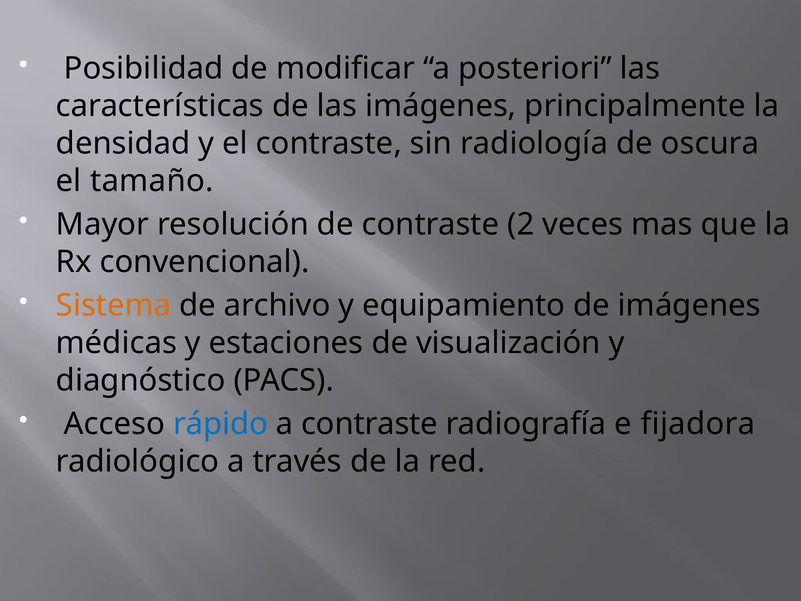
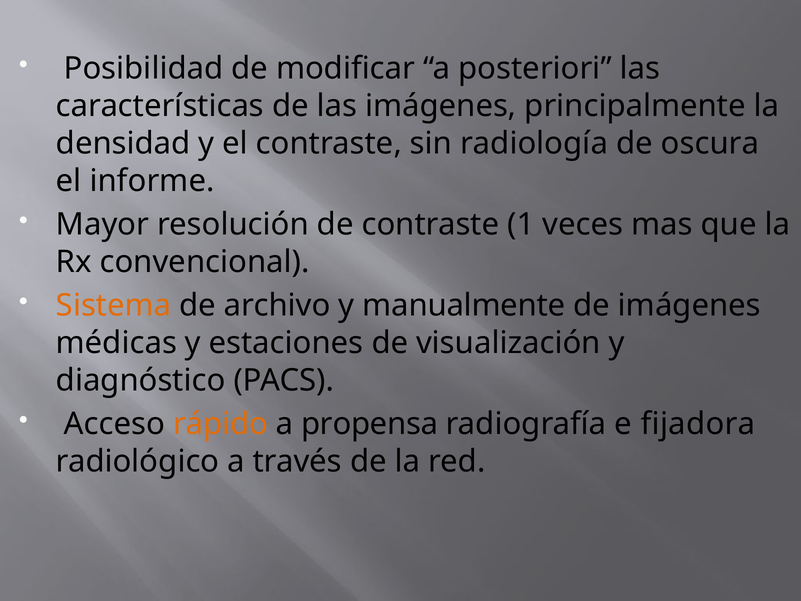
tamaño: tamaño -> informe (152, 181)
2: 2 -> 1 (521, 224)
equipamiento: equipamiento -> manualmente (464, 305)
rápido colour: blue -> orange (220, 424)
a contraste: contraste -> propensa (370, 424)
